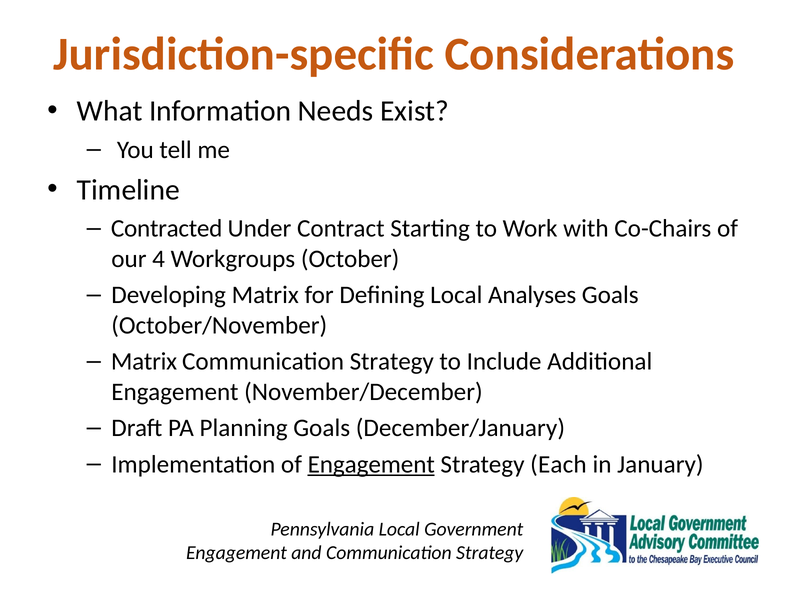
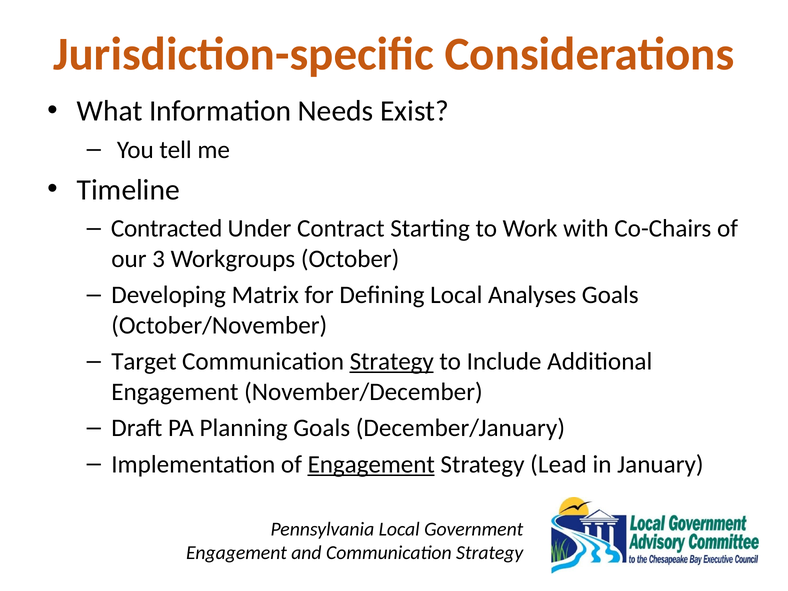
4: 4 -> 3 (159, 259)
Matrix: Matrix -> Target (144, 362)
Strategy underline: none -> present (392, 362)
Each: Each -> Lead (558, 464)
